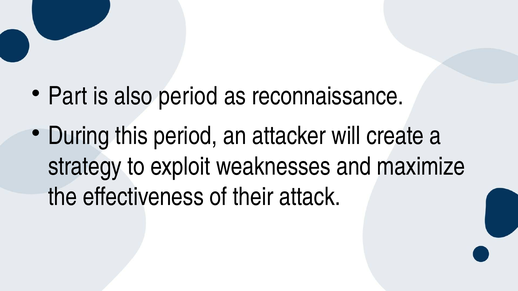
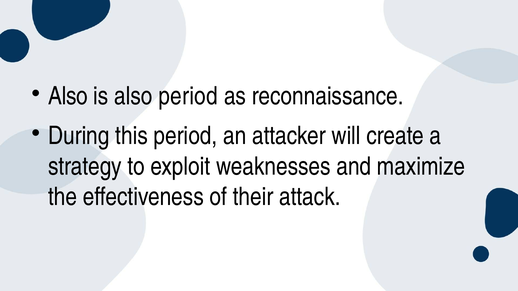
Part: Part -> Also (68, 96)
